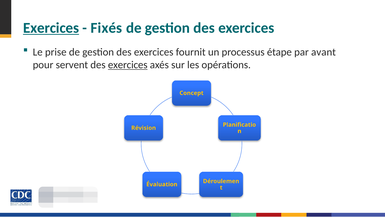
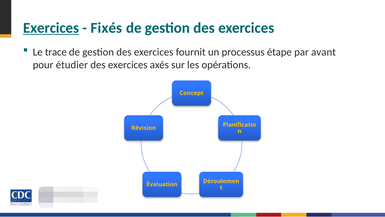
prise: prise -> trace (56, 52)
servent: servent -> étudier (72, 65)
exercices underline: present -> none (128, 65)
